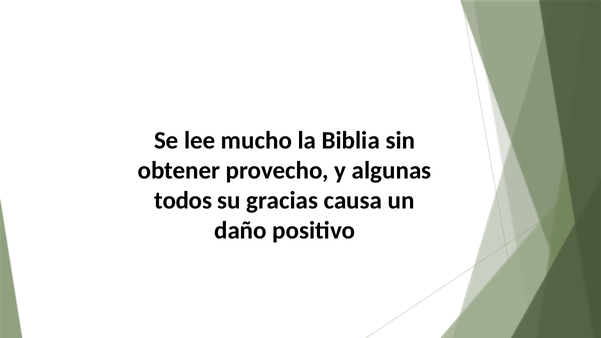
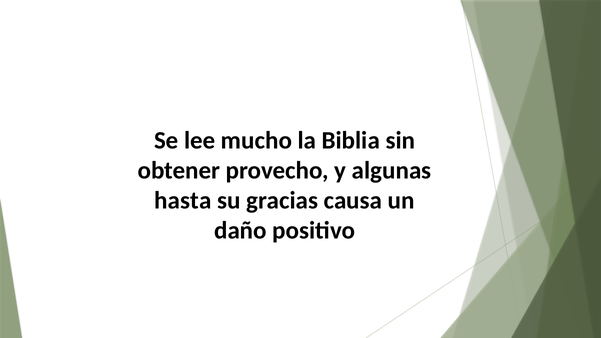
todos: todos -> hasta (183, 200)
